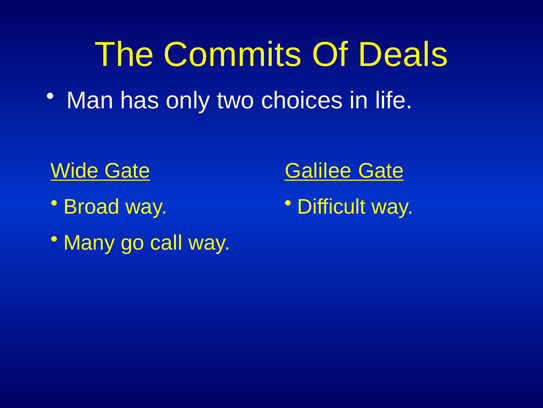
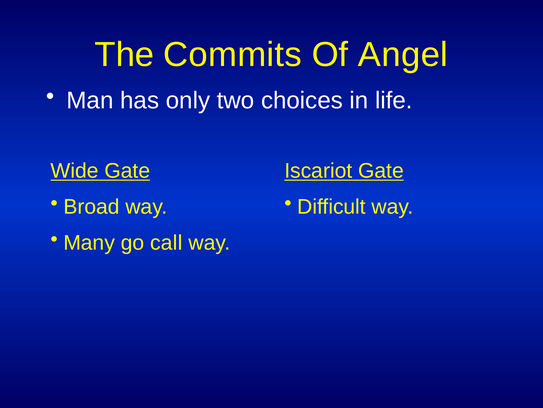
Deals: Deals -> Angel (403, 54)
Galilee: Galilee -> Iscariot (318, 171)
